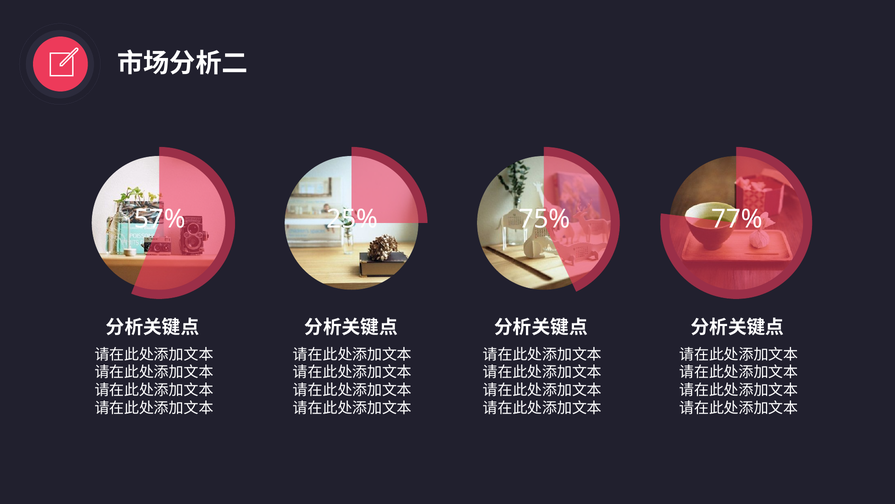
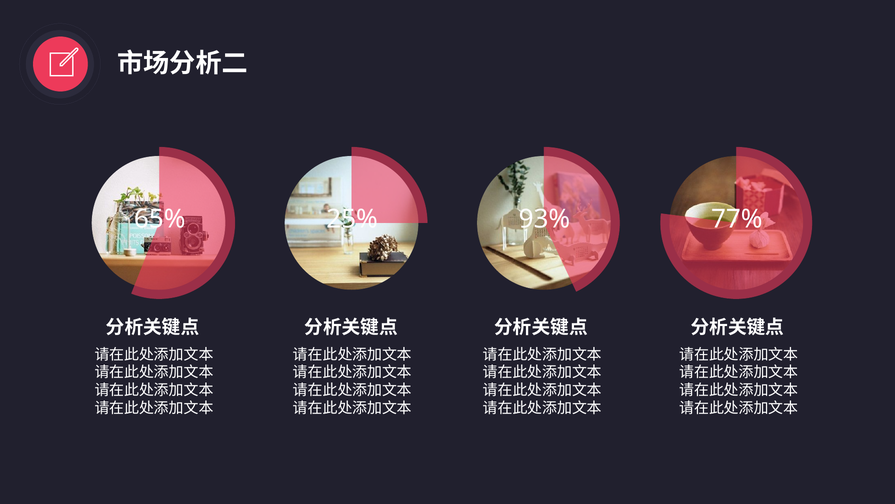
57%: 57% -> 65% (160, 219)
75%: 75% -> 93% (544, 219)
